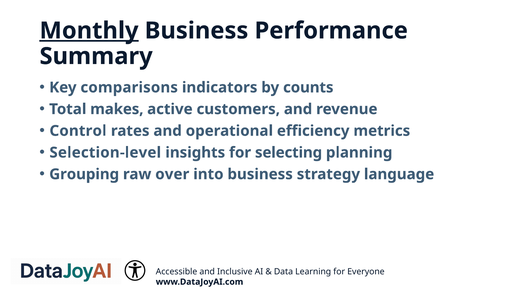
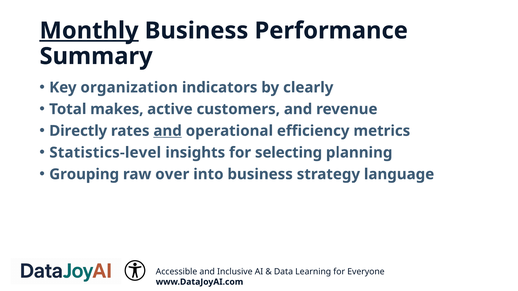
comparisons: comparisons -> organization (129, 88)
counts: counts -> clearly (308, 88)
Control: Control -> Directly (78, 131)
and underline: none -> present (168, 131)
Selection-level: Selection-level -> Statistics-level (105, 153)
